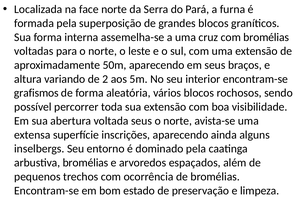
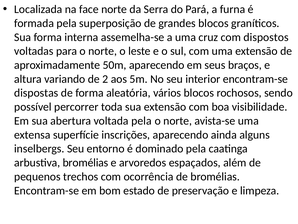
com bromélias: bromélias -> dispostos (266, 37)
grafismos: grafismos -> dispostas (36, 93)
voltada seus: seus -> pela (141, 121)
